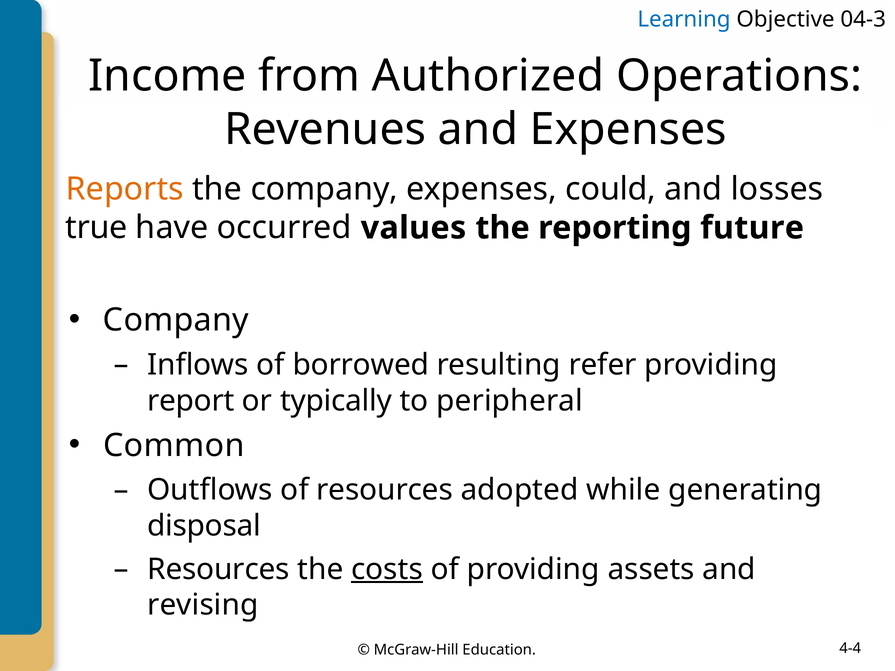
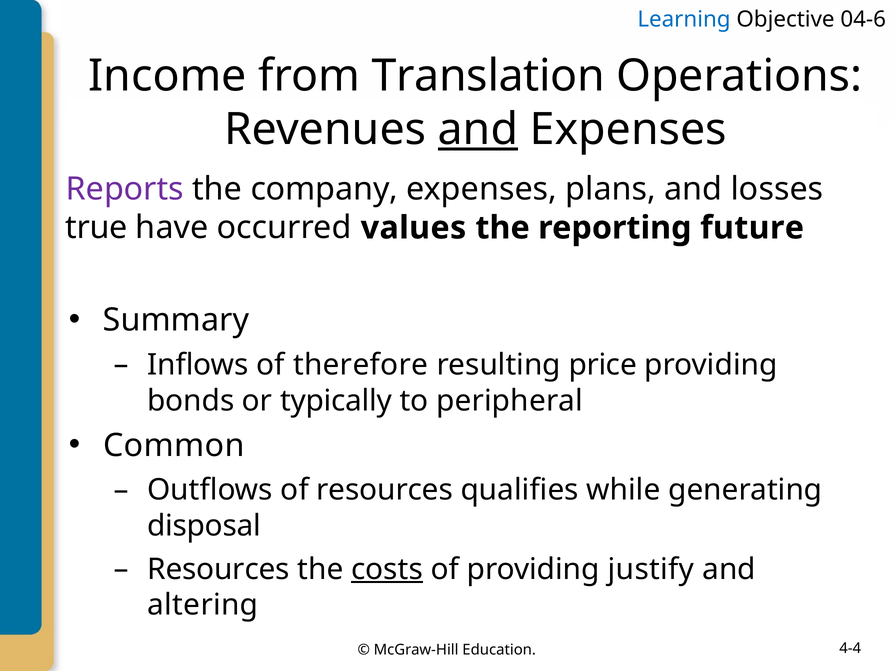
04-3: 04-3 -> 04-6 (863, 19)
Authorized: Authorized -> Translation (488, 76)
and underline: none -> present (478, 130)
Reports colour: orange -> purple (125, 189)
could: could -> plans (611, 189)
Company: Company -> Summary (176, 320)
borrowed: borrowed -> therefore (361, 365)
refer: refer -> price (603, 365)
report: report -> bonds (191, 401)
adopted: adopted -> qualifies (520, 490)
assets: assets -> justify (651, 569)
revising: revising -> altering (203, 605)
